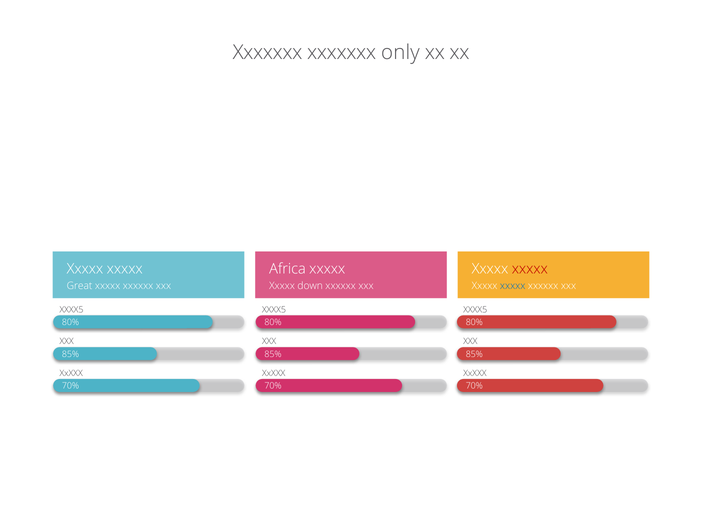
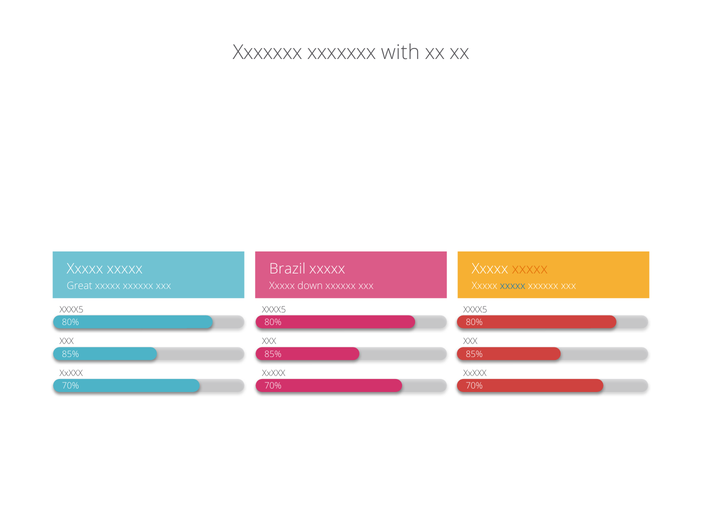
only: only -> with (400, 52)
Africa: Africa -> Brazil (287, 269)
xxxxx colour: red -> orange (530, 269)
